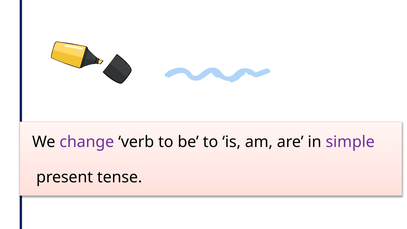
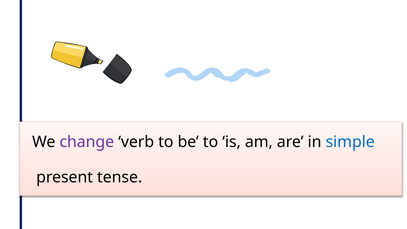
simple colour: purple -> blue (350, 142)
